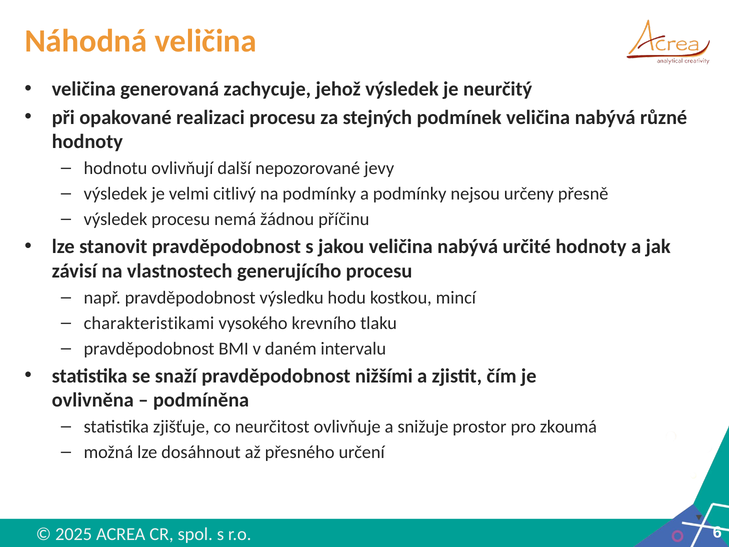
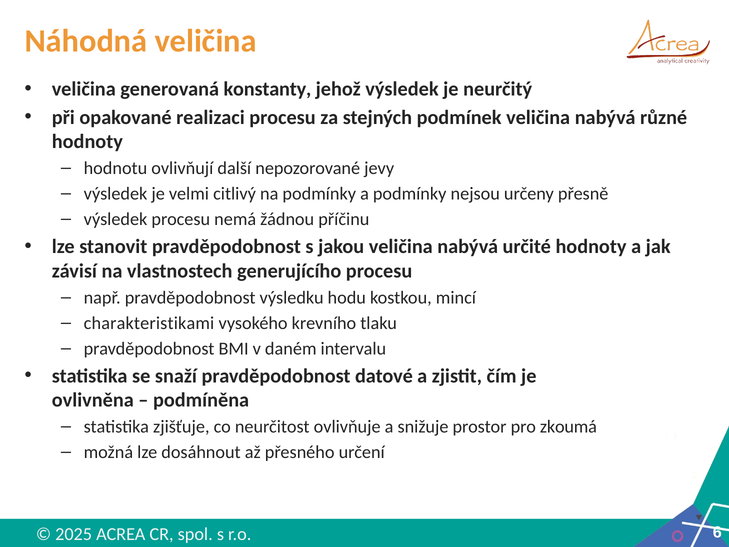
zachycuje: zachycuje -> konstanty (267, 89)
nižšími: nižšími -> datové (384, 376)
